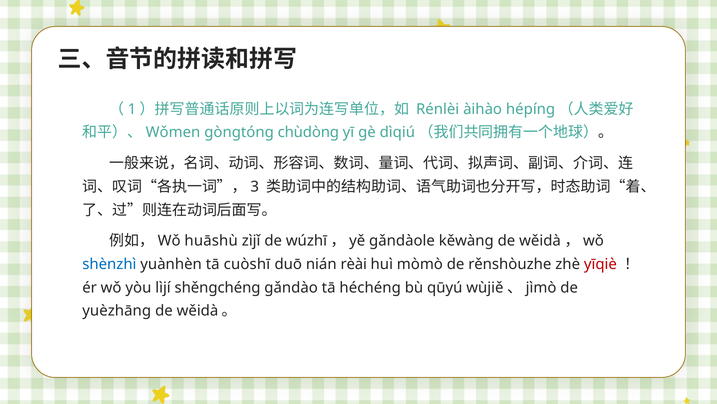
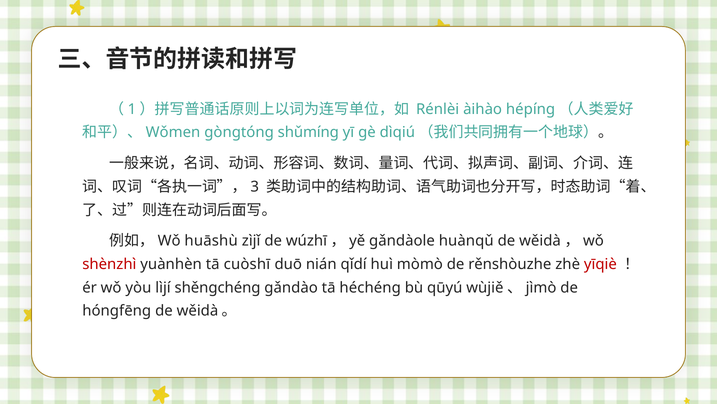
chùdònɡ: chùdònɡ -> shǔmíng (308, 132)
kěwàng: kěwàng -> huànqǔ (466, 241)
shènzhì colour: blue -> red (109, 264)
rèài: rèài -> qǐdí (354, 264)
yuèzhāng: yuèzhāng -> hóngfēng (117, 310)
